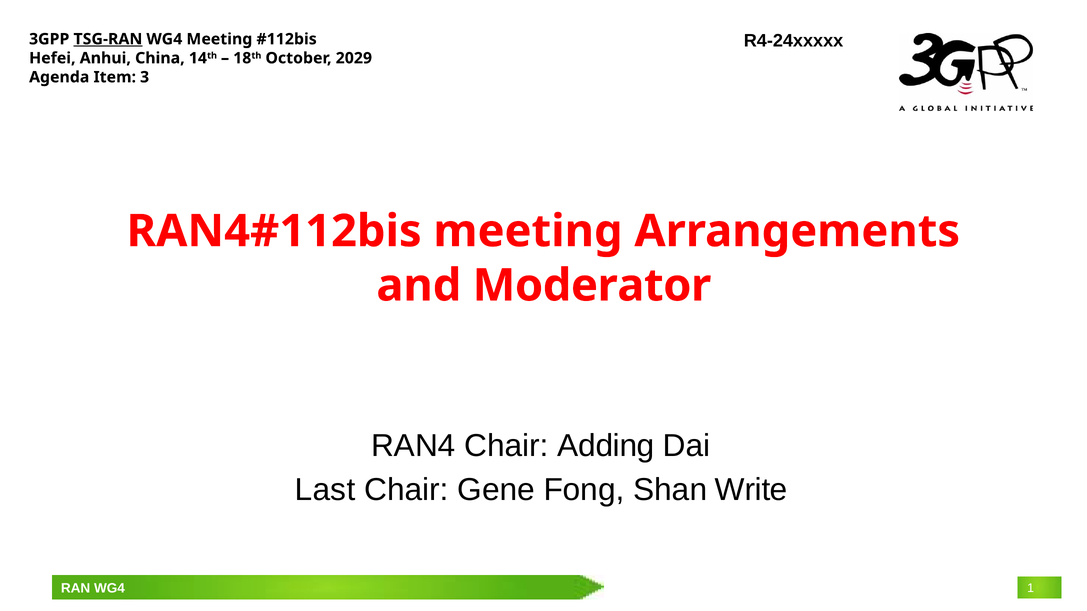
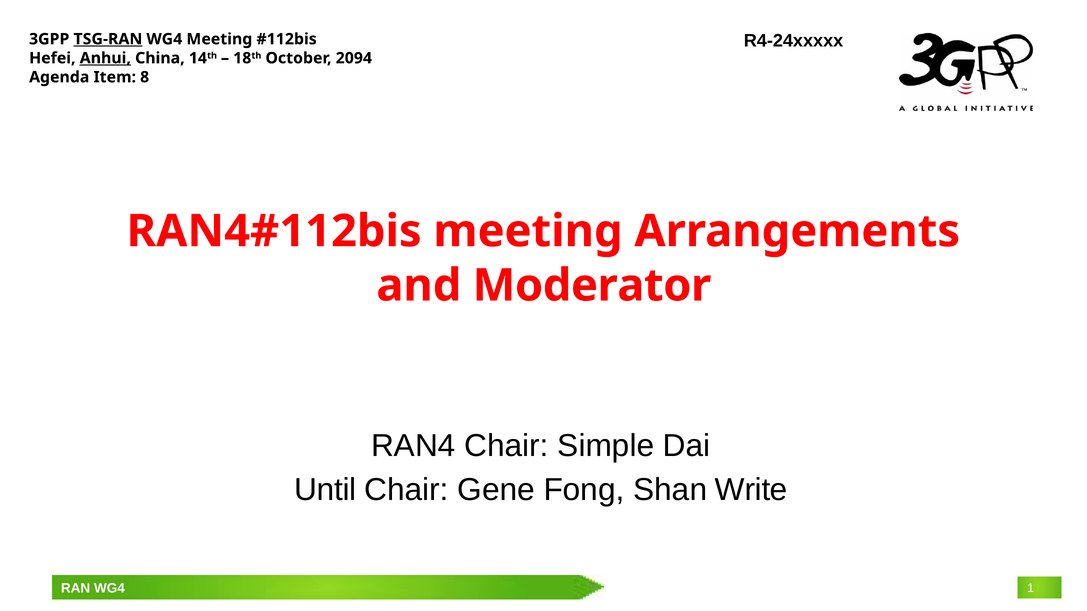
Anhui underline: none -> present (105, 58)
2029: 2029 -> 2094 (354, 58)
3: 3 -> 8 (145, 77)
Adding: Adding -> Simple (606, 446)
Last: Last -> Until (325, 490)
